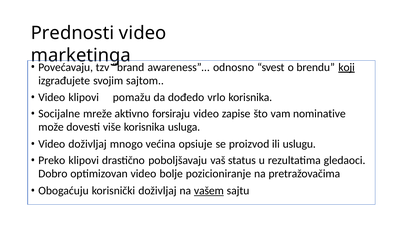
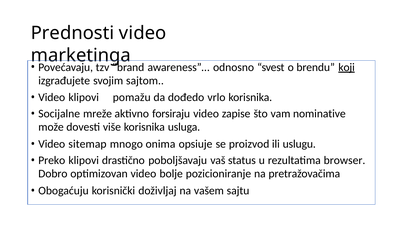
Video doživljaj: doživljaj -> sitemap (87, 144)
većina: većina -> onima (160, 144)
gledaoci: gledaoci -> browser (345, 160)
vašem underline: present -> none (209, 190)
